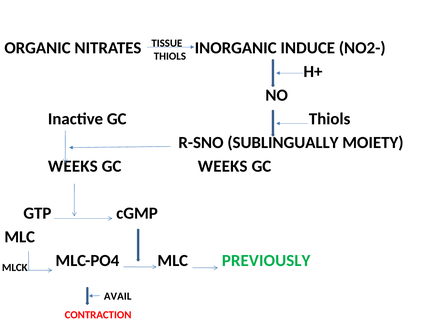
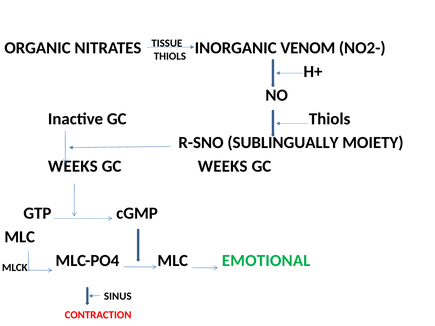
INDUCE: INDUCE -> VENOM (308, 48)
PREVIOUSLY: PREVIOUSLY -> EMOTIONAL (266, 261)
AVAIL: AVAIL -> SINUS (118, 297)
